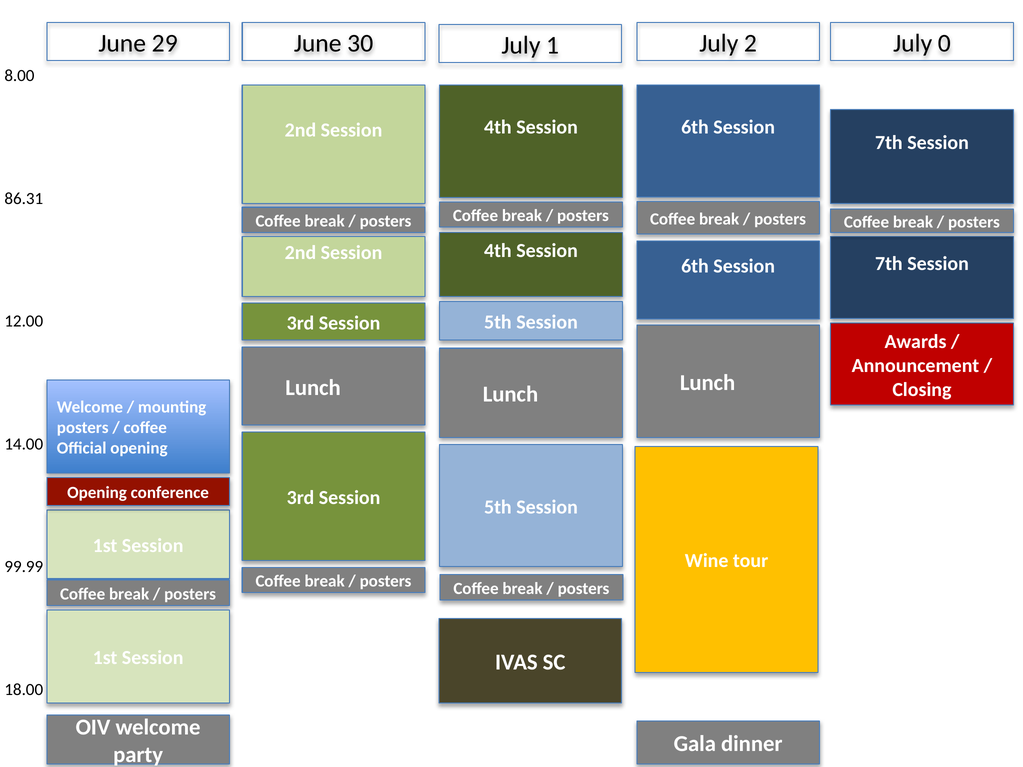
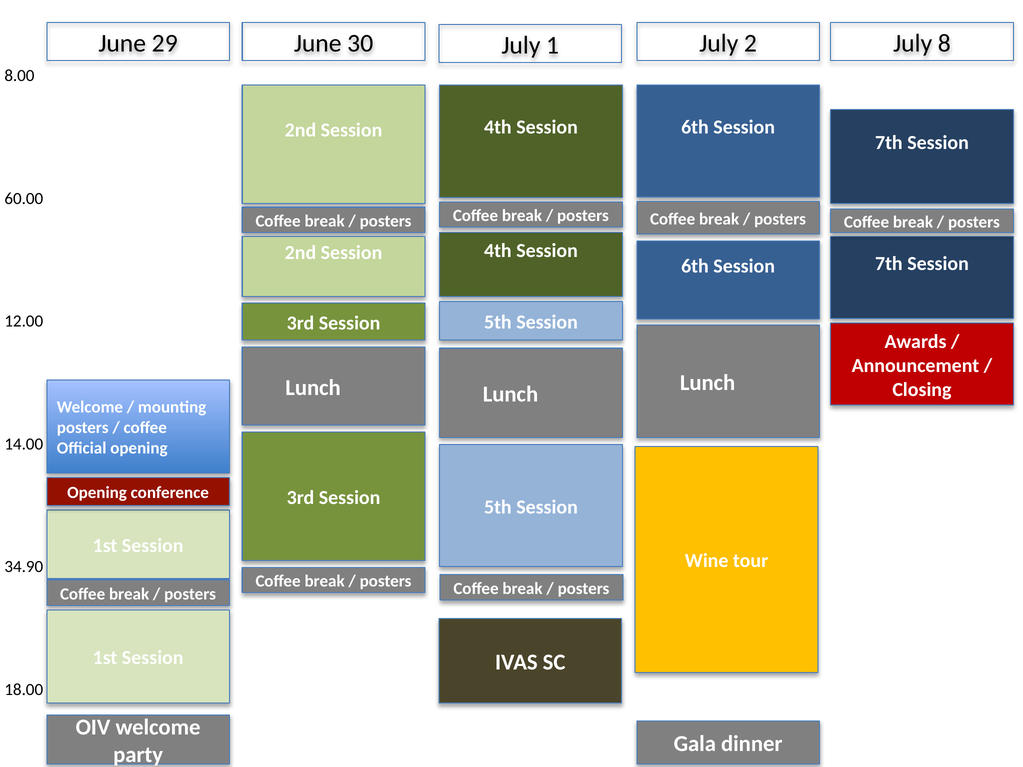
0: 0 -> 8 (944, 43)
86.31: 86.31 -> 60.00 (24, 199)
99.99: 99.99 -> 34.90 (24, 567)
